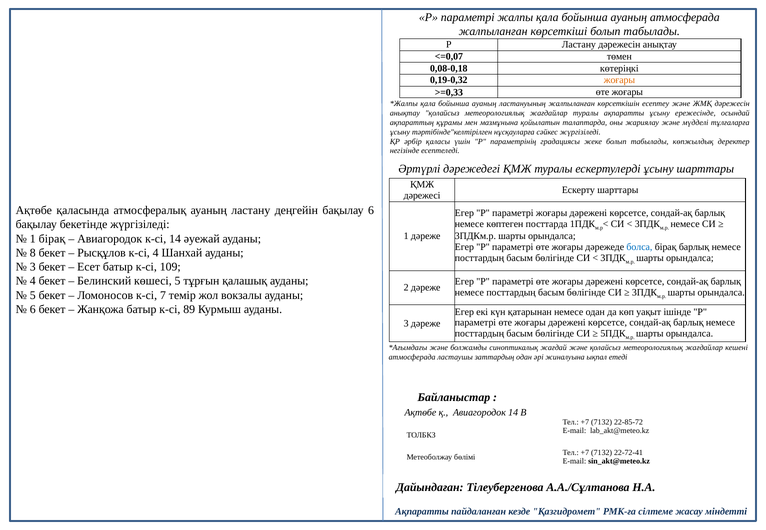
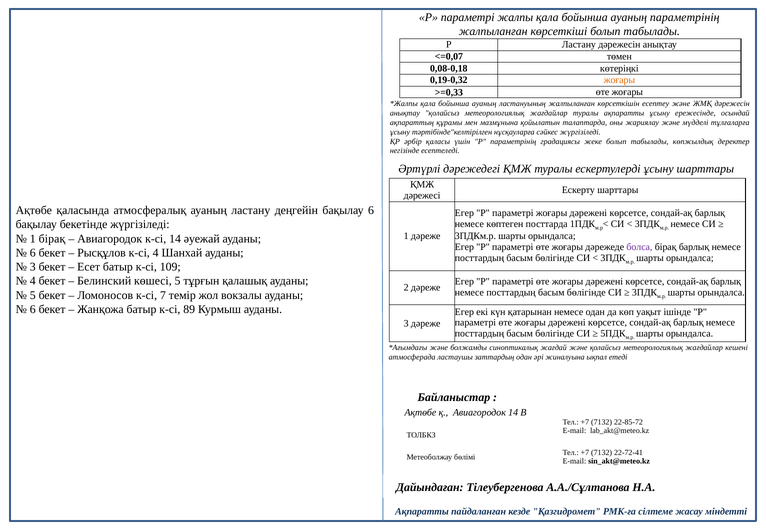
ауаның атмосферада: атмосферада -> параметрінің (685, 17)
болса colour: blue -> purple (639, 247)
8: 8 -> 6 (33, 253)
